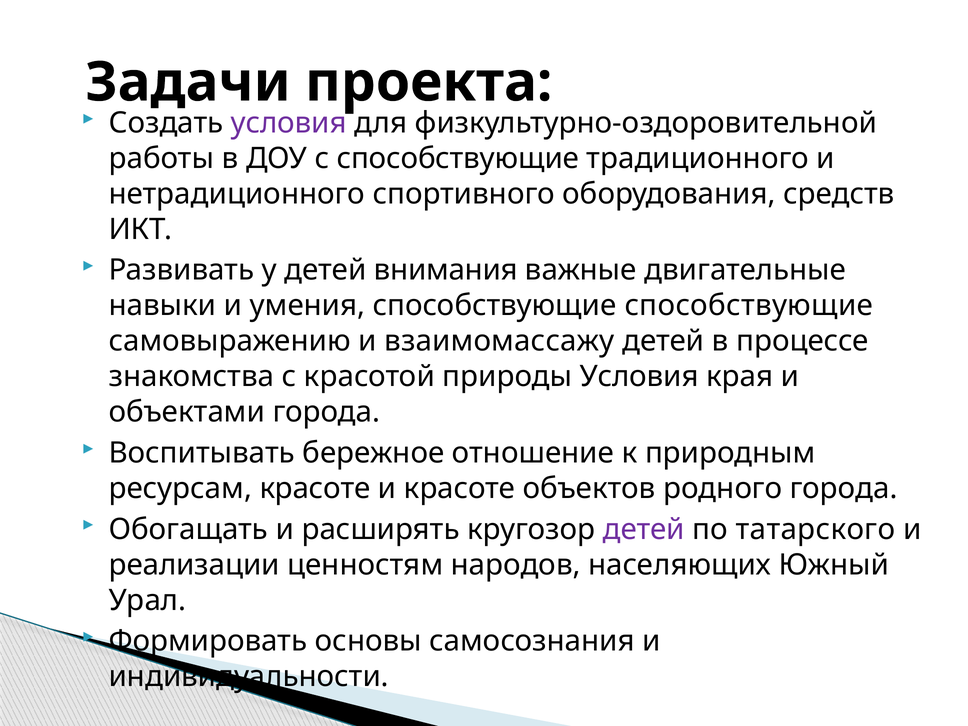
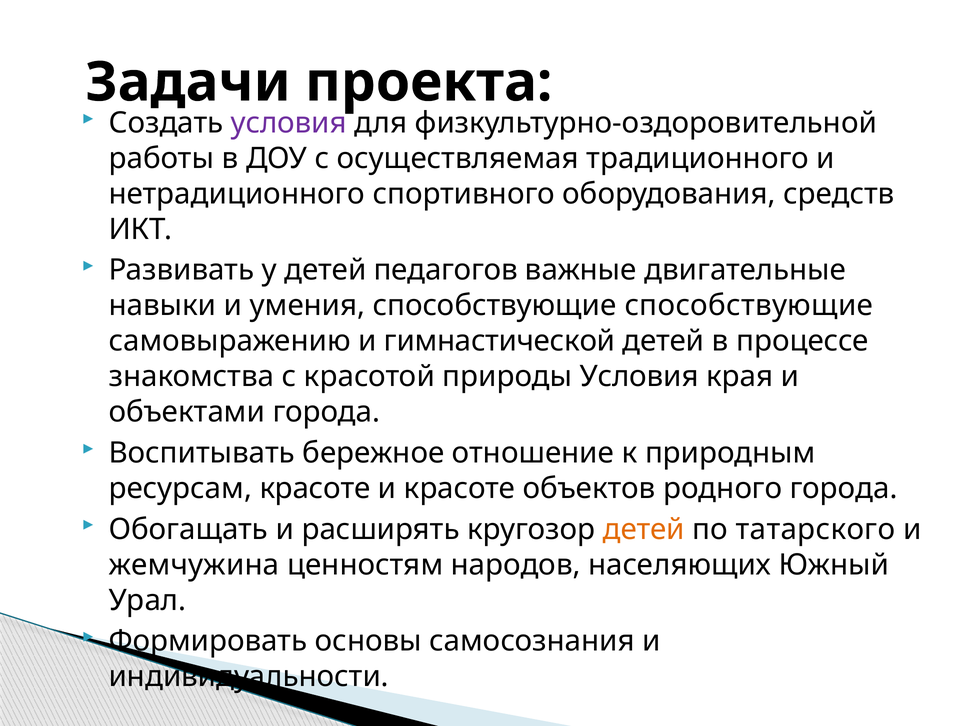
с способствующие: способствующие -> осуществляемая (458, 158)
внимания: внимания -> педагогов (446, 270)
взаимомассажу: взаимомассажу -> гимнастической (500, 341)
детей colour: purple -> orange (644, 529)
реализации: реализации -> жемчужина (194, 565)
